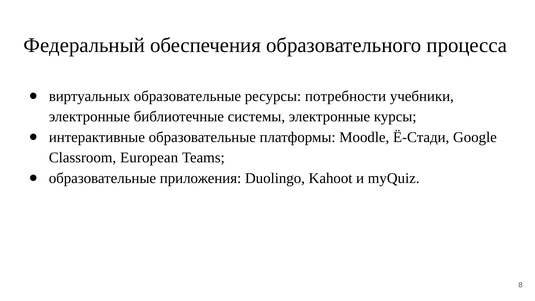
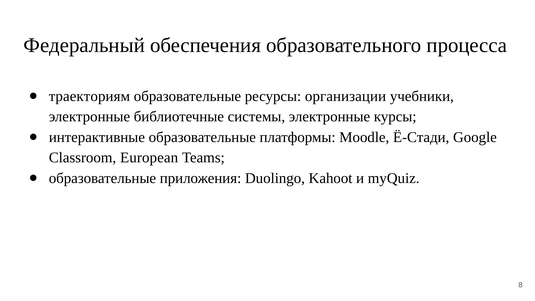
виртуальных: виртуальных -> траекториям (89, 96)
потребности: потребности -> организации (346, 96)
